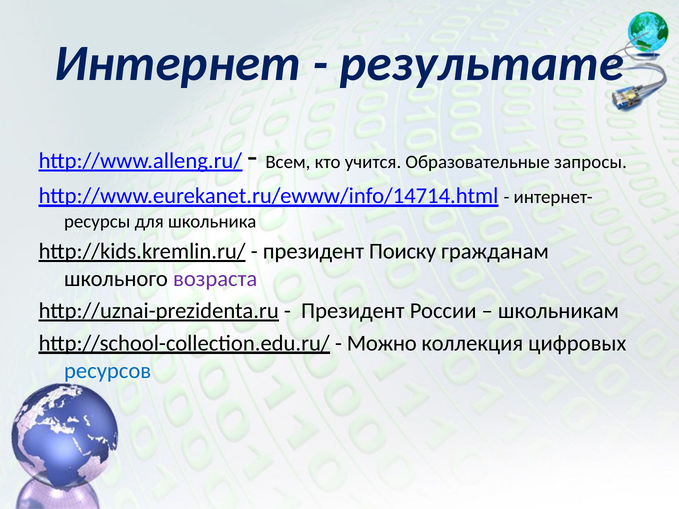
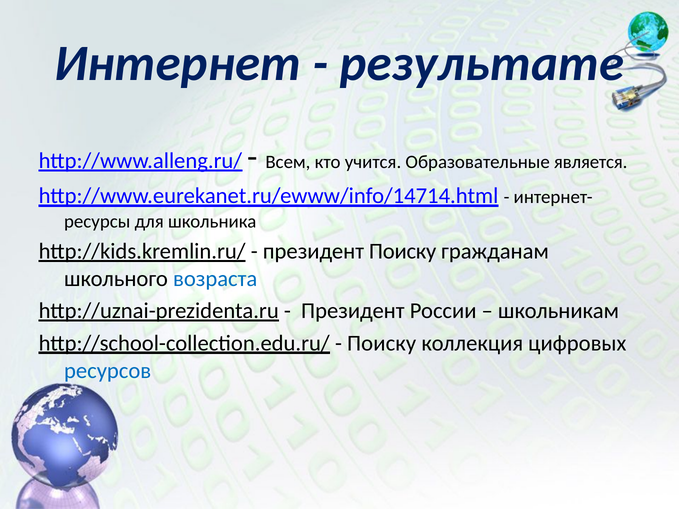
запросы: запросы -> является (591, 162)
возраста colour: purple -> blue (215, 279)
Можно: Можно -> Поиску (382, 343)
